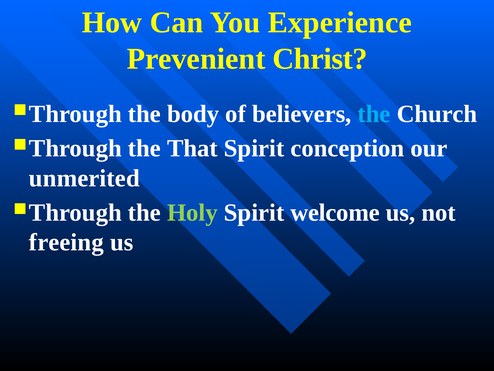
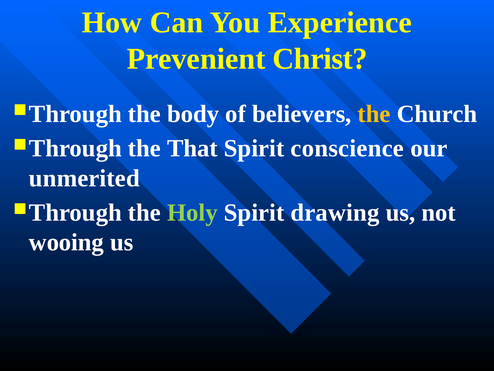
the colour: light blue -> yellow (374, 114)
conception: conception -> conscience (347, 148)
welcome: welcome -> drawing (335, 213)
freeing: freeing -> wooing (66, 242)
